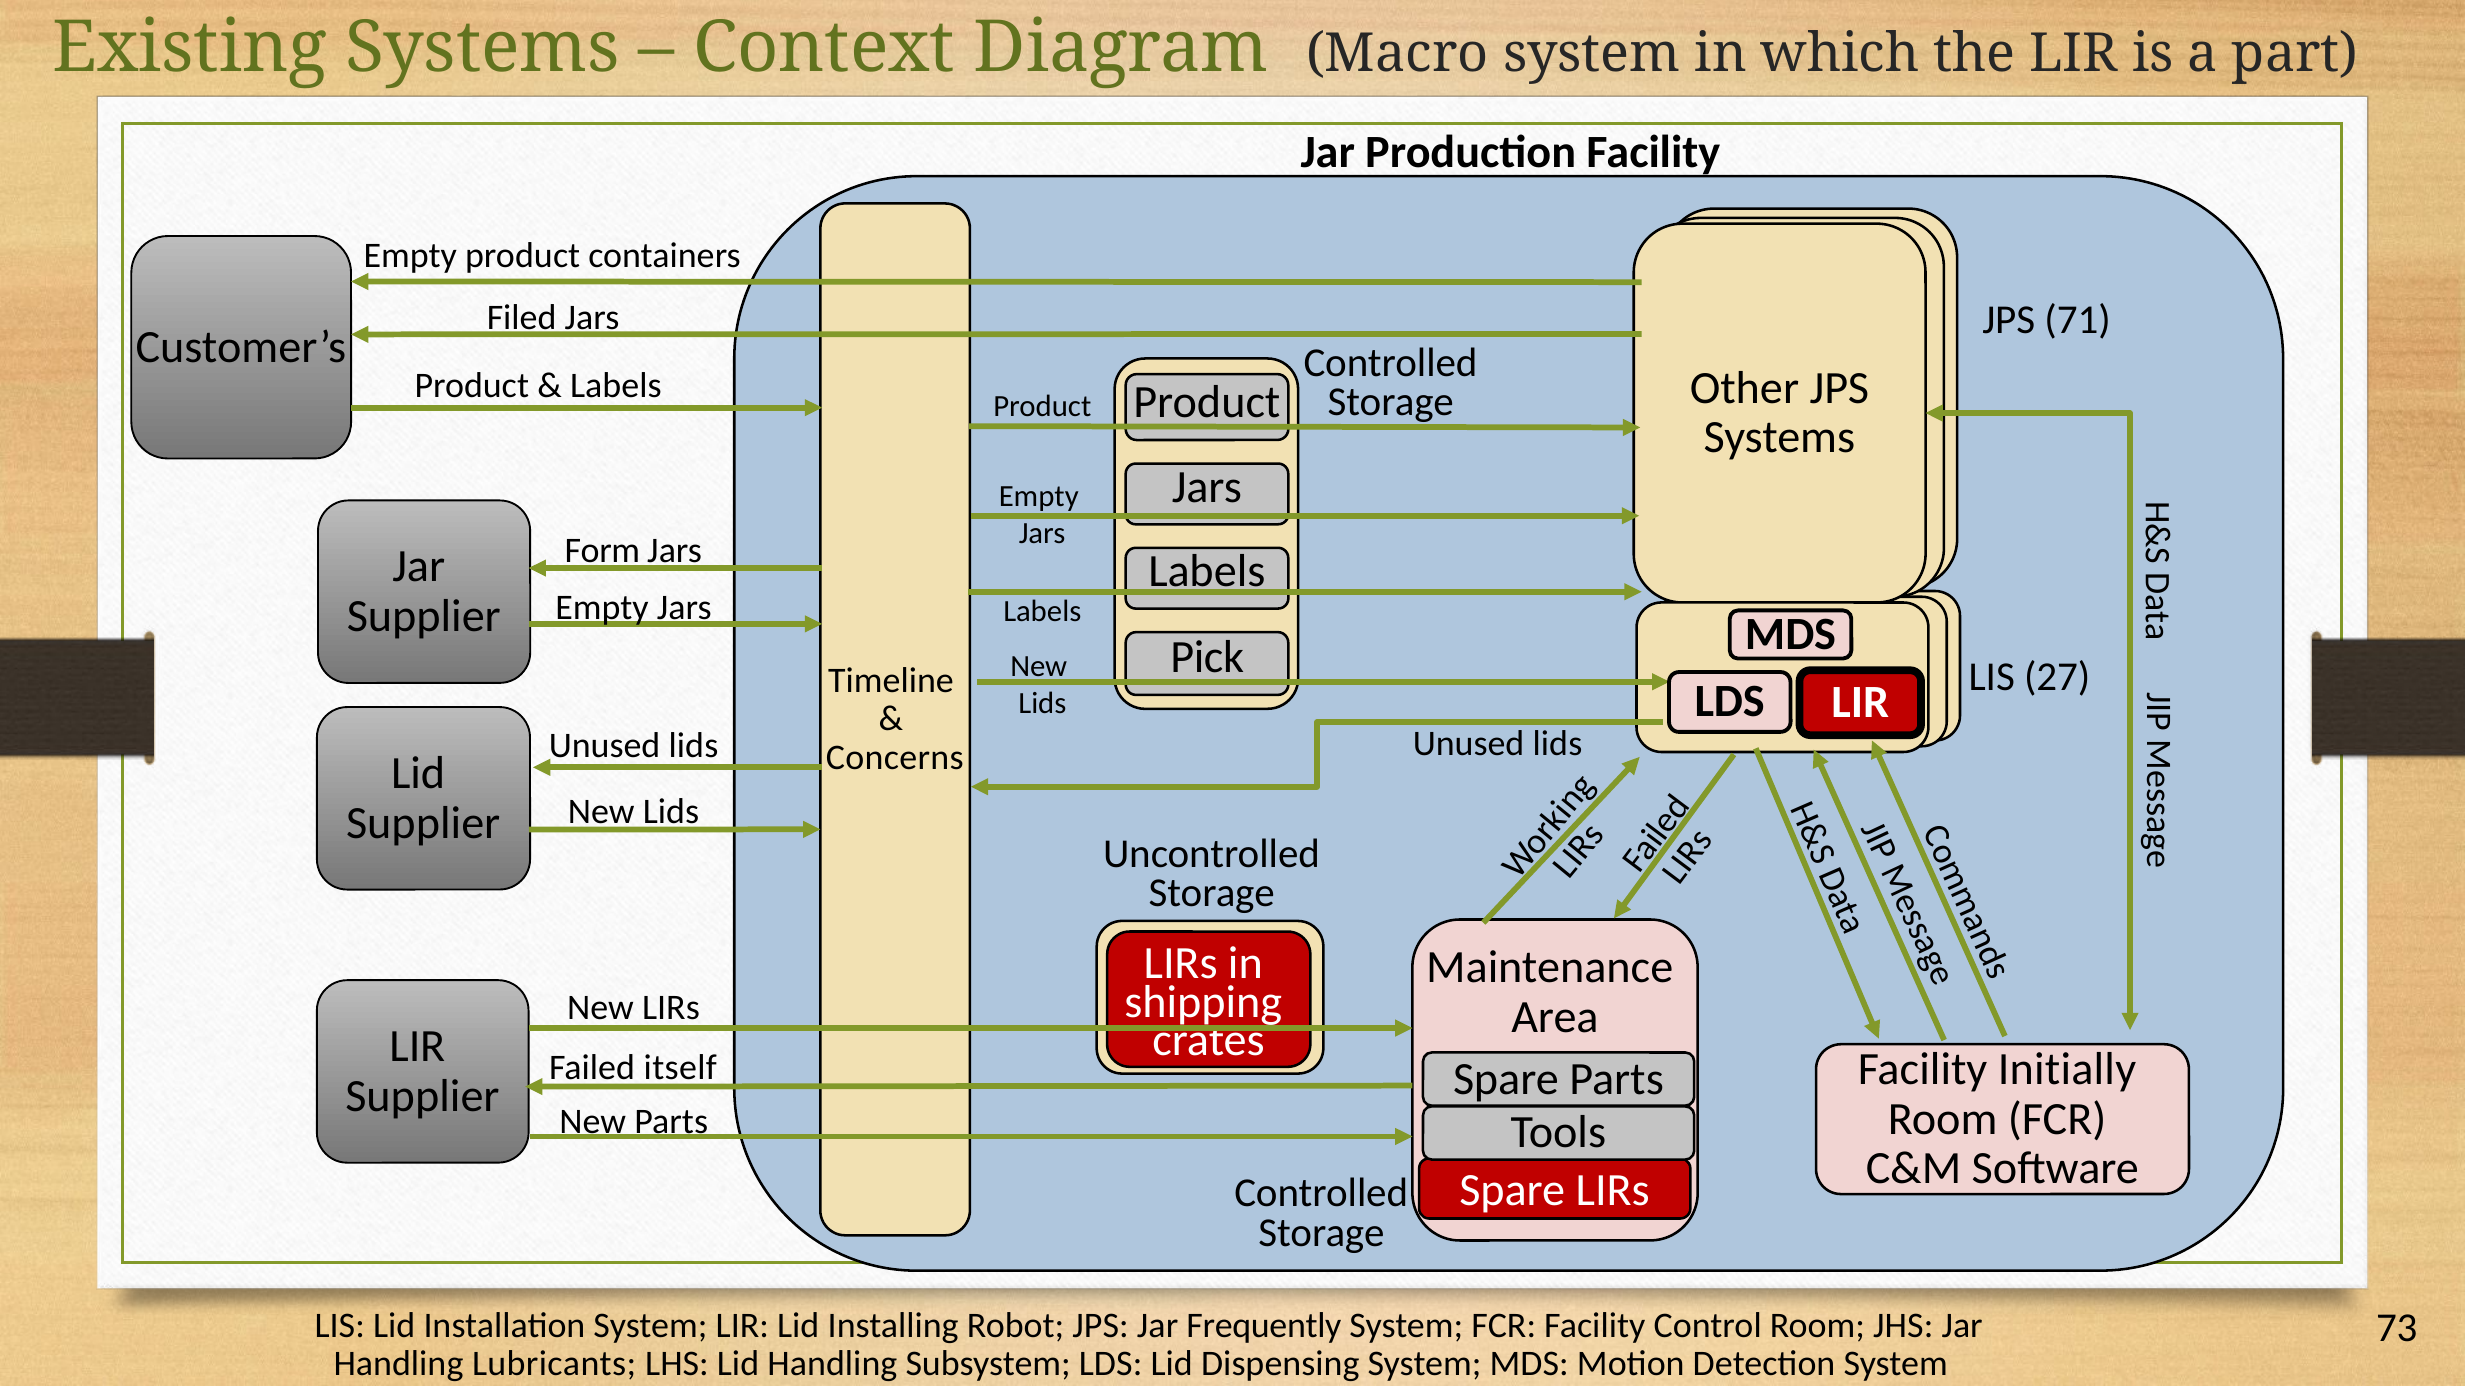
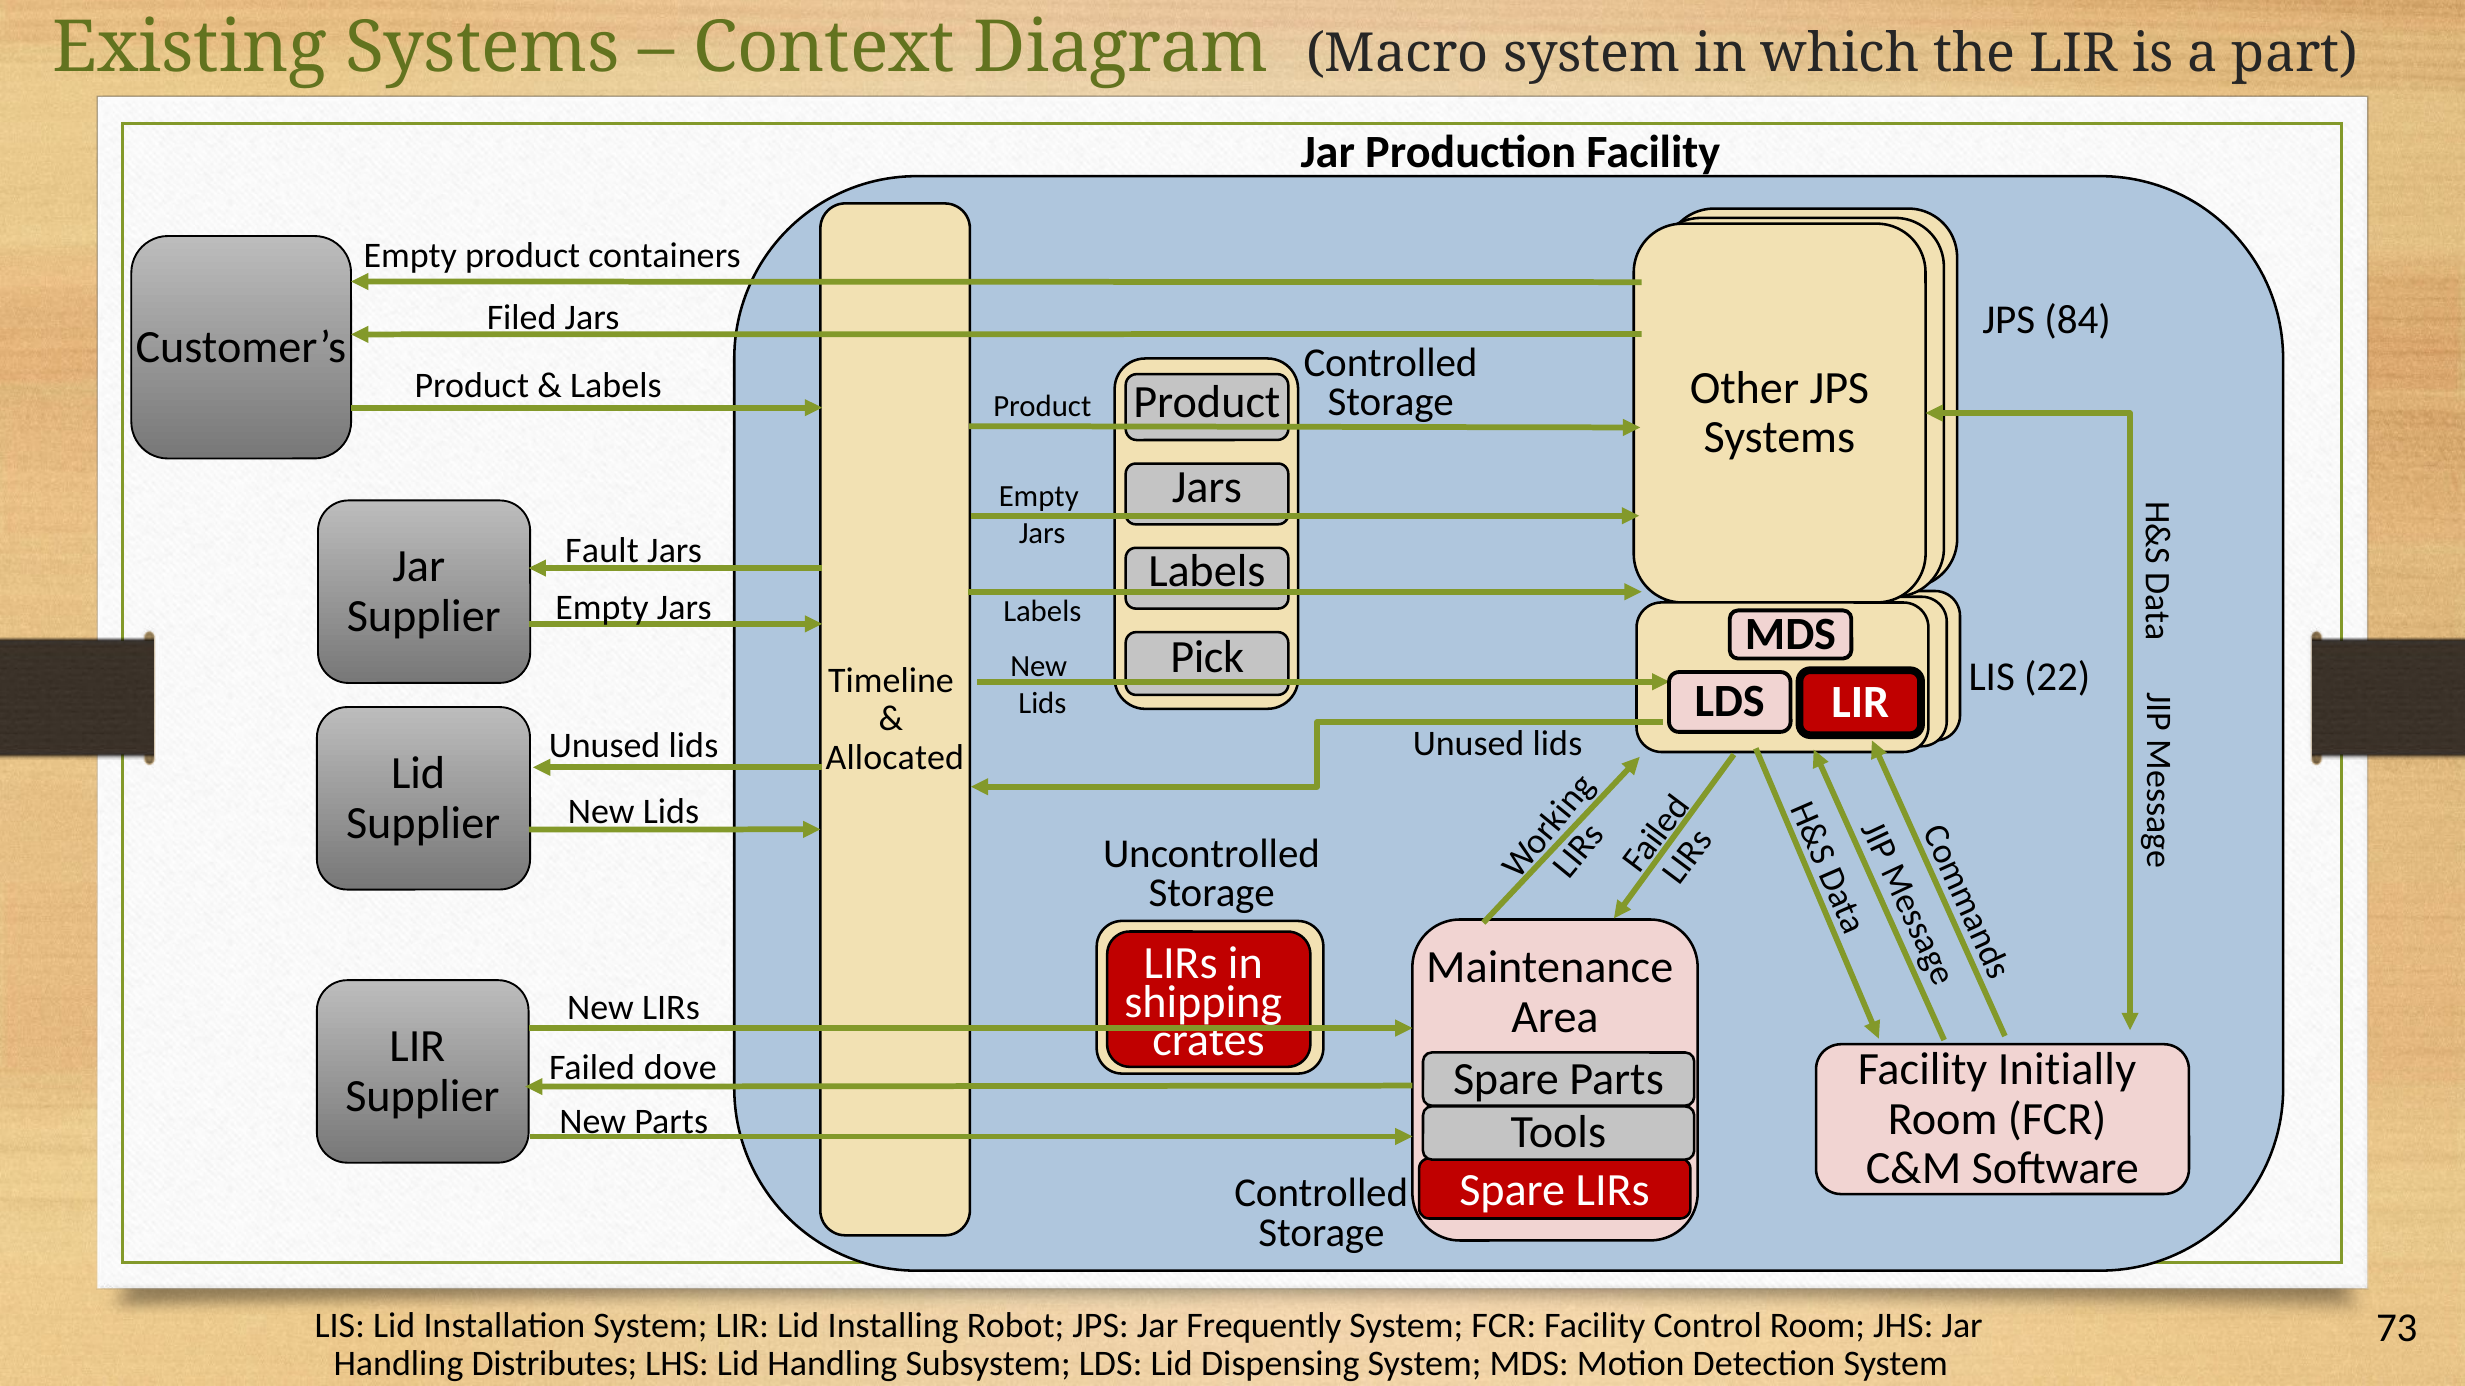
71: 71 -> 84 (2078, 320)
Form: Form -> Fault (602, 551)
27: 27 -> 22 (2057, 677)
Concerns: Concerns -> Allocated (895, 758)
itself: itself -> dove (680, 1068)
Lubricants: Lubricants -> Distributes (554, 1365)
